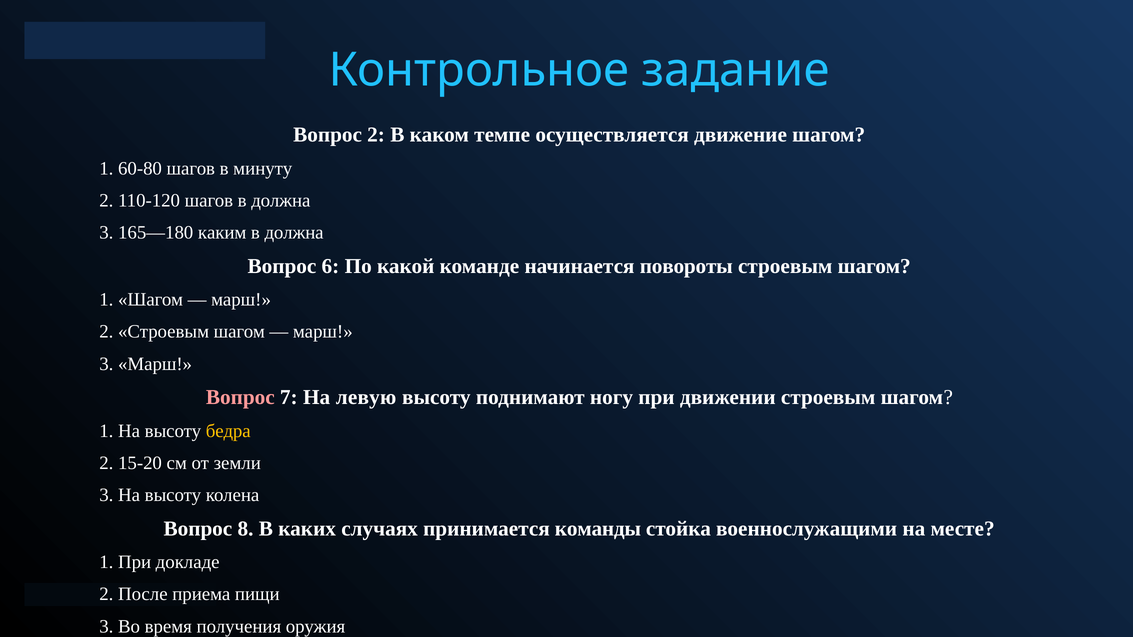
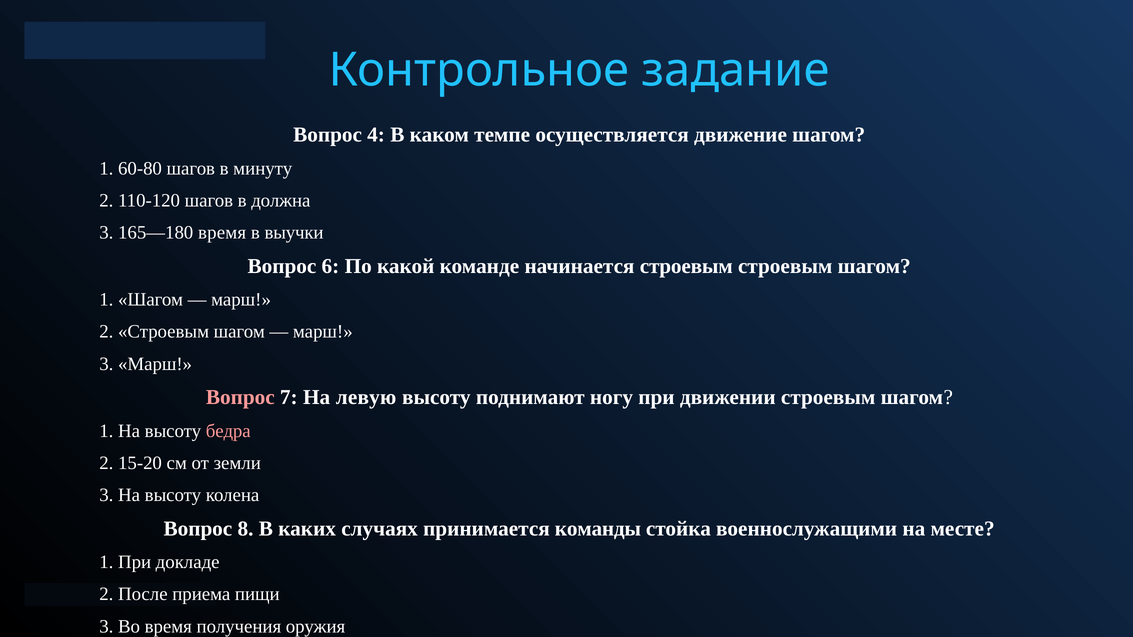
Вопрос 2: 2 -> 4 (376, 135)
165—180 каким: каким -> время (222, 233)
должна: должна -> выучки (294, 233)
начинается повороты: повороты -> строевым (686, 266)
бедра colour: yellow -> pink (228, 431)
